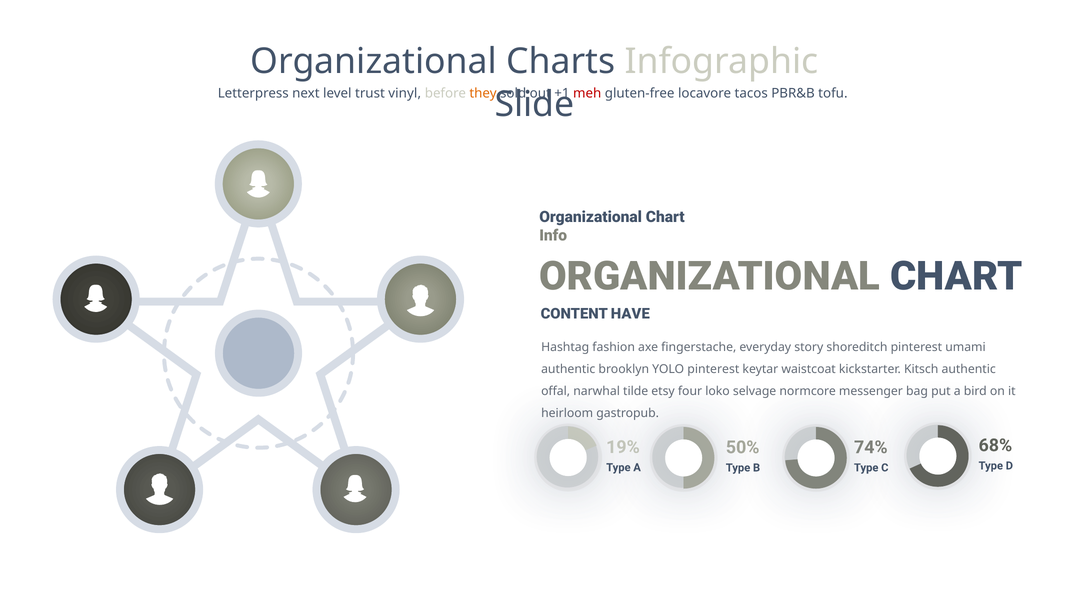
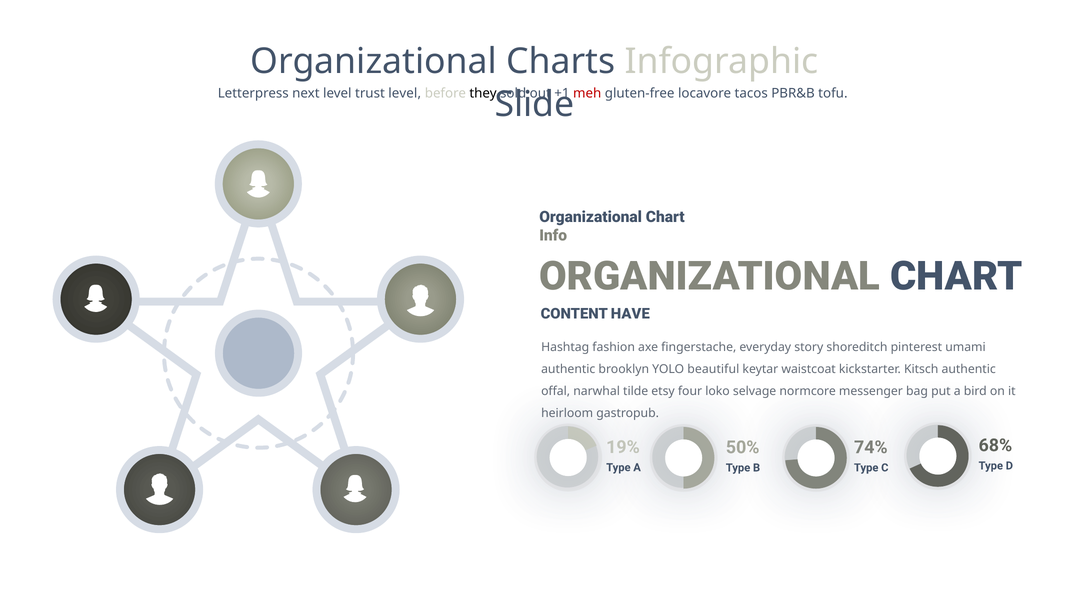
trust vinyl: vinyl -> level (405, 93)
they colour: orange -> black (483, 93)
YOLO pinterest: pinterest -> beautiful (713, 370)
